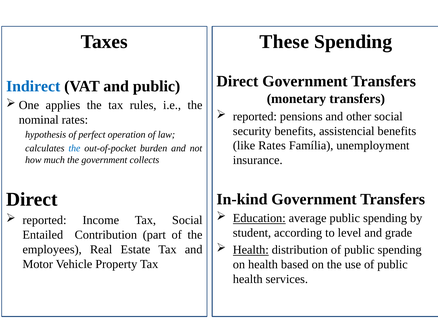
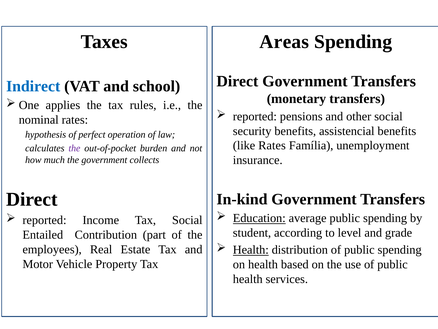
These: These -> Areas (284, 42)
and public: public -> school (157, 86)
the colour: blue -> purple (74, 148)
